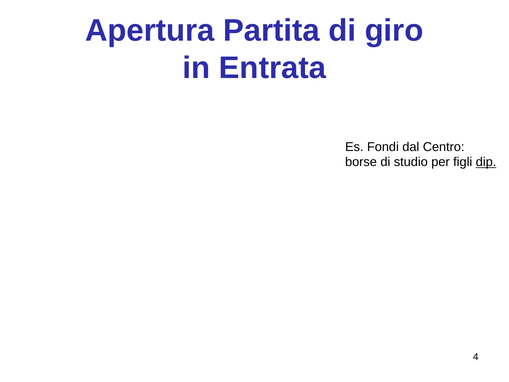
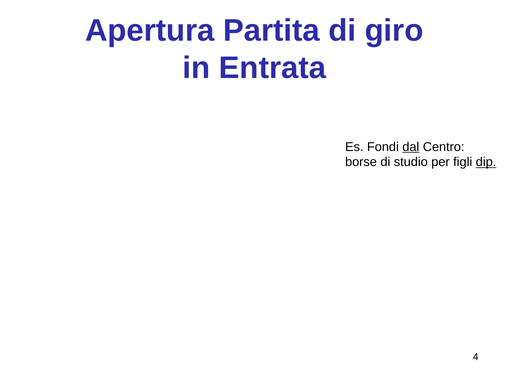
dal underline: none -> present (411, 147)
